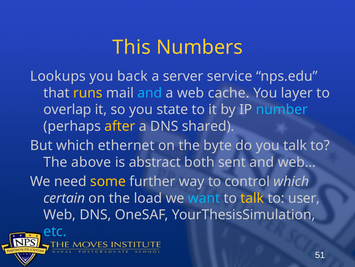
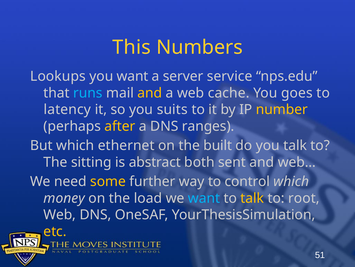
you back: back -> want (133, 76)
runs colour: yellow -> light blue (88, 93)
and colour: light blue -> yellow (150, 93)
layer: layer -> goes (297, 93)
overlap: overlap -> latency (67, 109)
state: state -> suits (172, 109)
number colour: light blue -> yellow (282, 109)
shared: shared -> ranges (208, 126)
byte: byte -> built (218, 145)
above: above -> sitting (91, 162)
certain: certain -> money (64, 198)
user: user -> root (304, 198)
etc colour: light blue -> yellow (55, 231)
